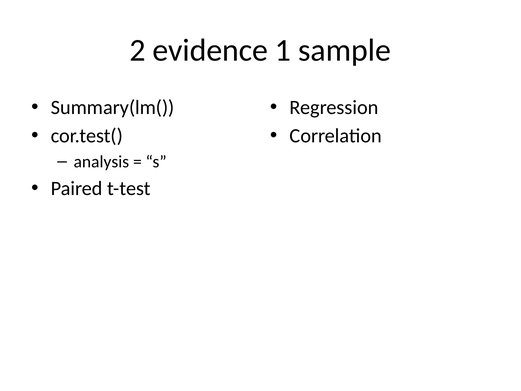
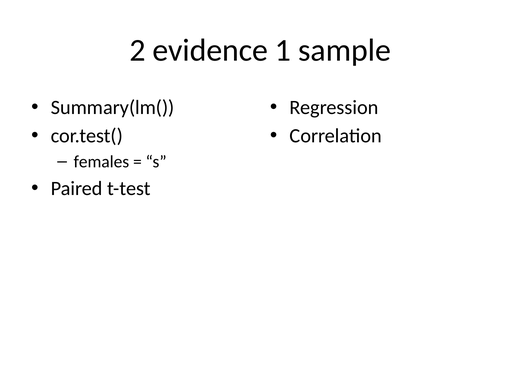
analysis: analysis -> females (101, 162)
